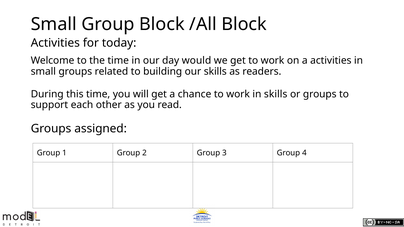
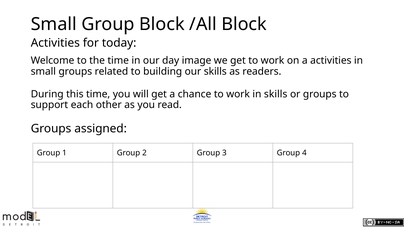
would: would -> image (197, 61)
